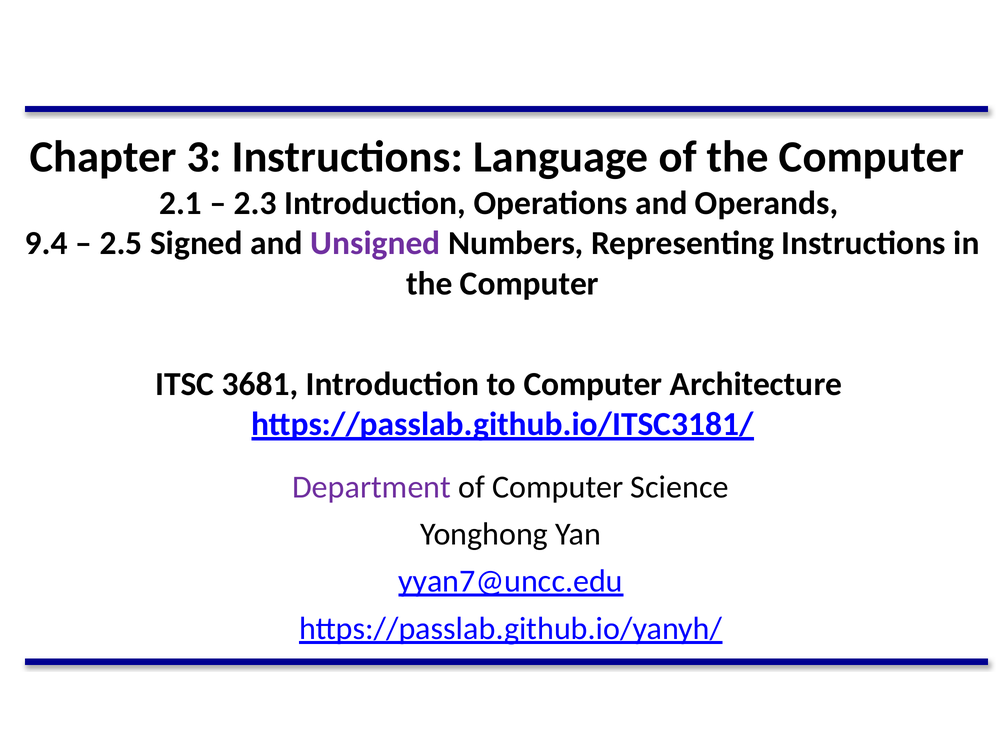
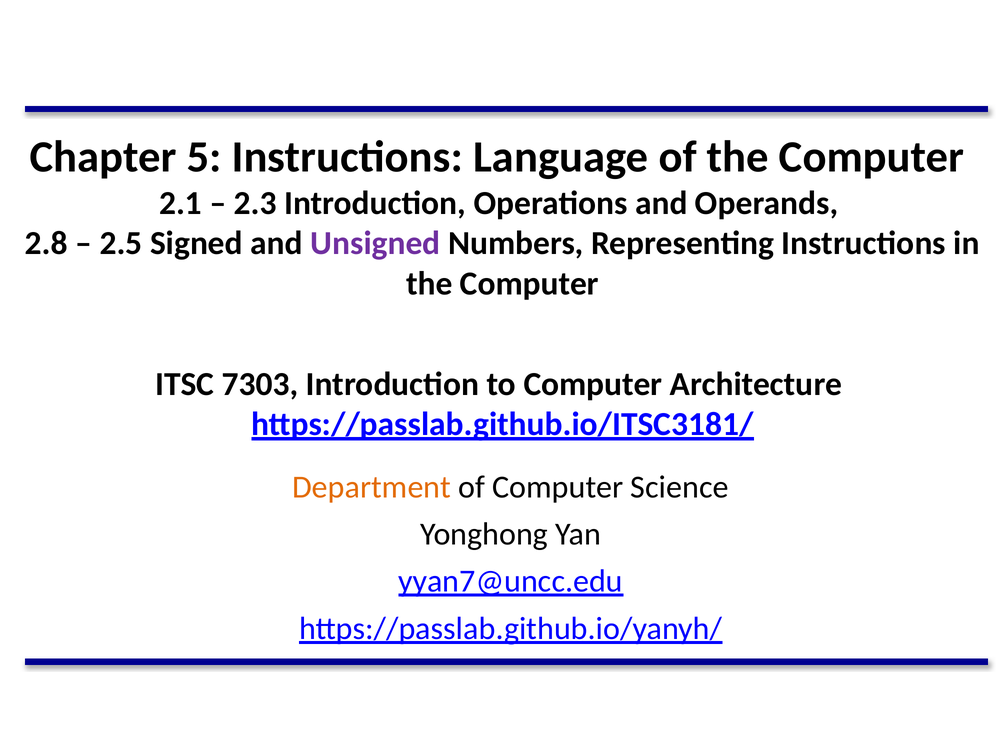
3: 3 -> 5 (204, 157)
9.4: 9.4 -> 2.8 (46, 243)
3681: 3681 -> 7303 (260, 384)
Department colour: purple -> orange (372, 487)
